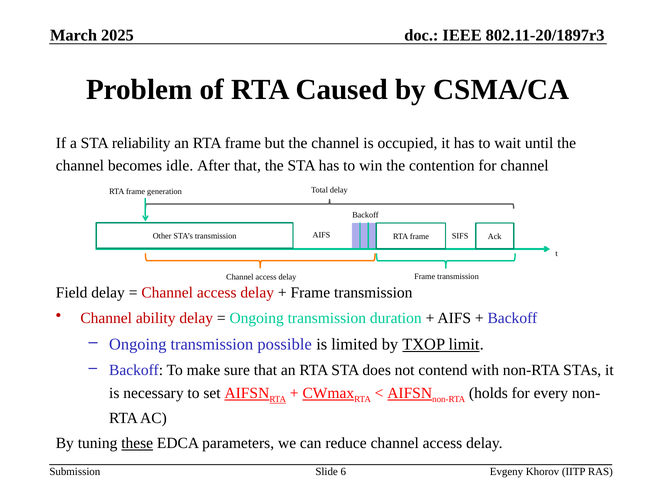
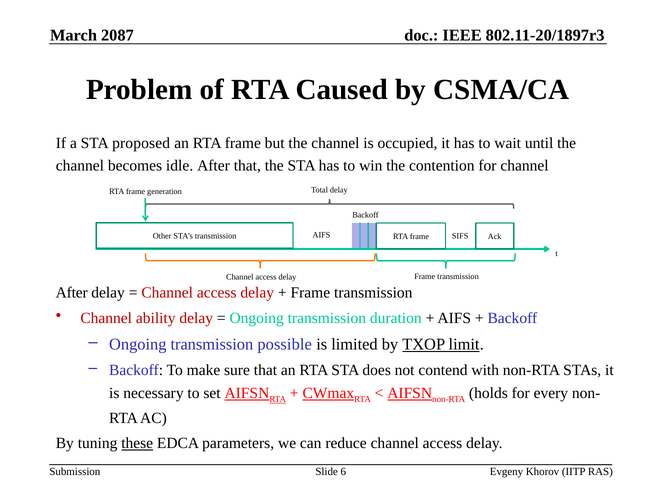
2025: 2025 -> 2087 (117, 35)
reliability: reliability -> proposed (141, 143)
Field: Field -> After (72, 293)
